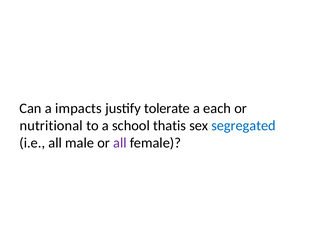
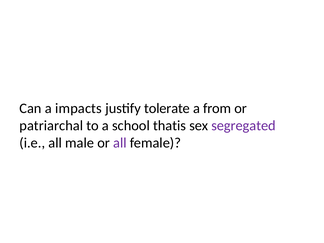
each: each -> from (217, 108)
nutritional: nutritional -> patriarchal (51, 126)
segregated colour: blue -> purple (244, 126)
